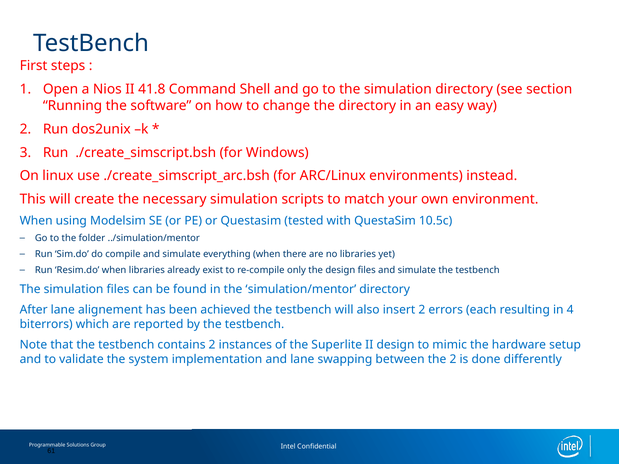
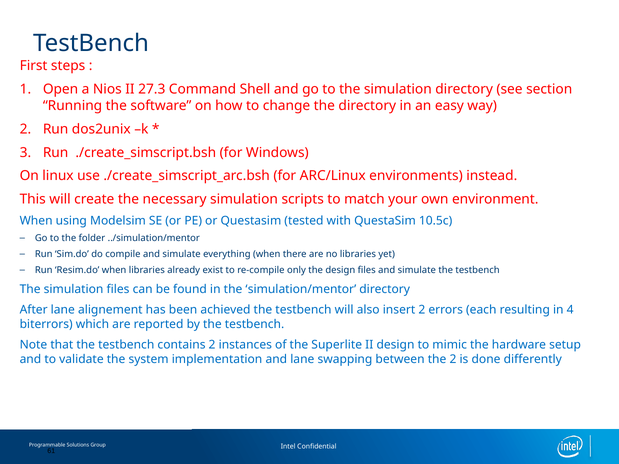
41.8: 41.8 -> 27.3 (152, 89)
